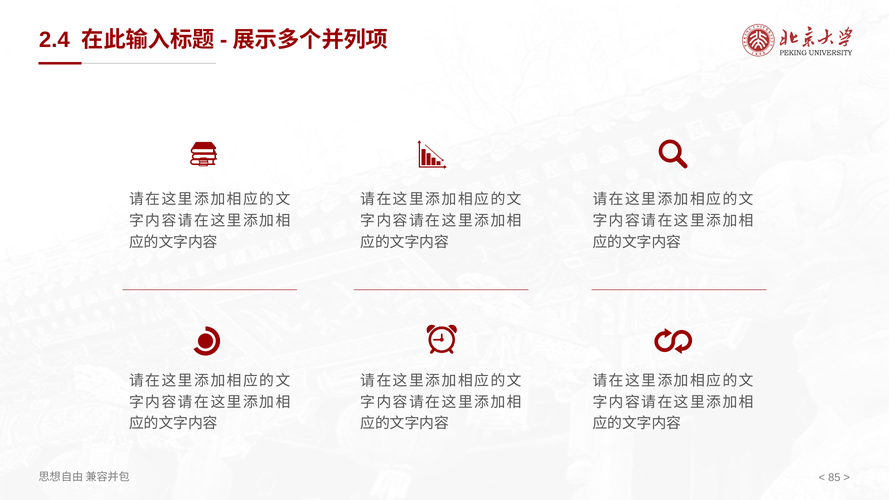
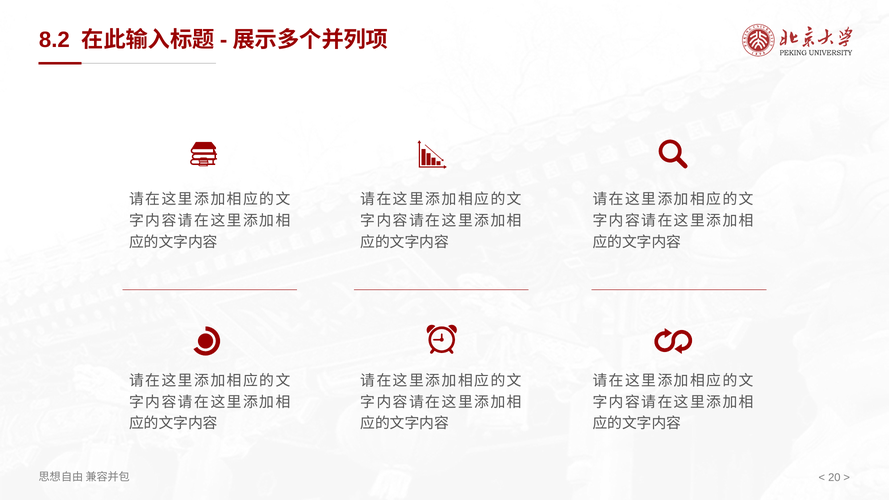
2.4: 2.4 -> 8.2 (54, 40)
85: 85 -> 20 (834, 478)
